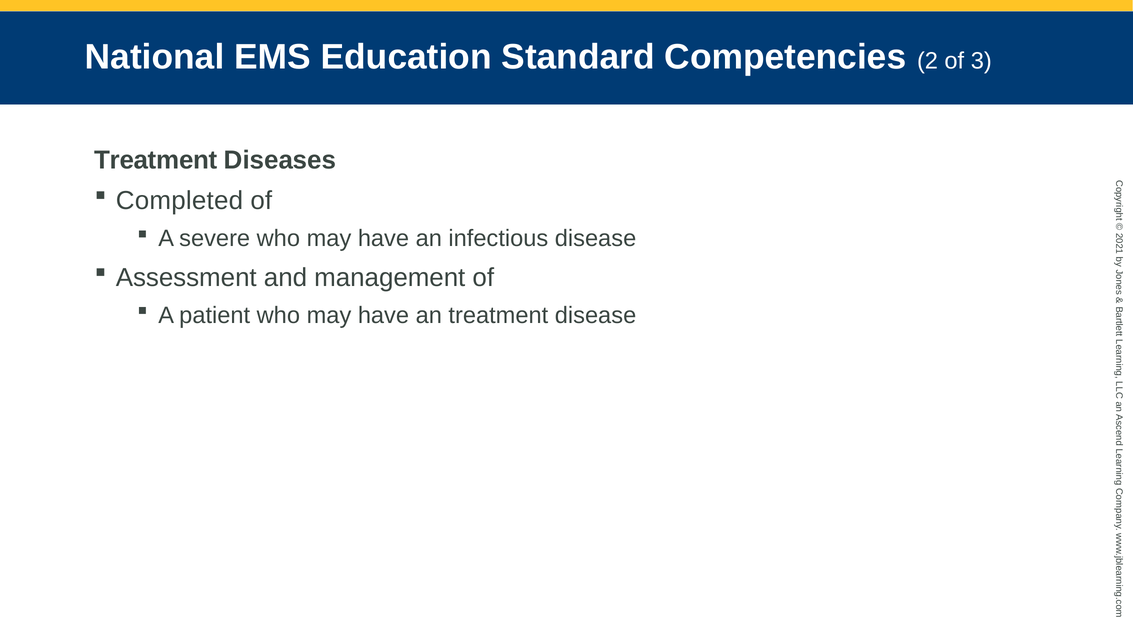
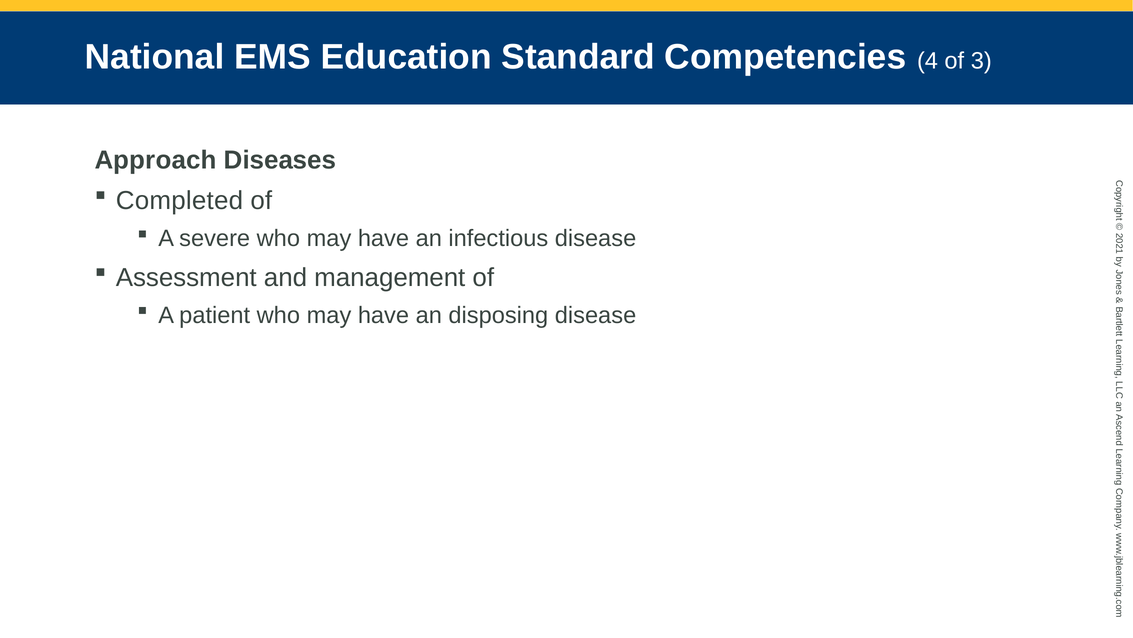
Competencies 2: 2 -> 4 (927, 61)
Treatment: Treatment -> Approach (156, 160)
an treatment: treatment -> disposing (498, 315)
